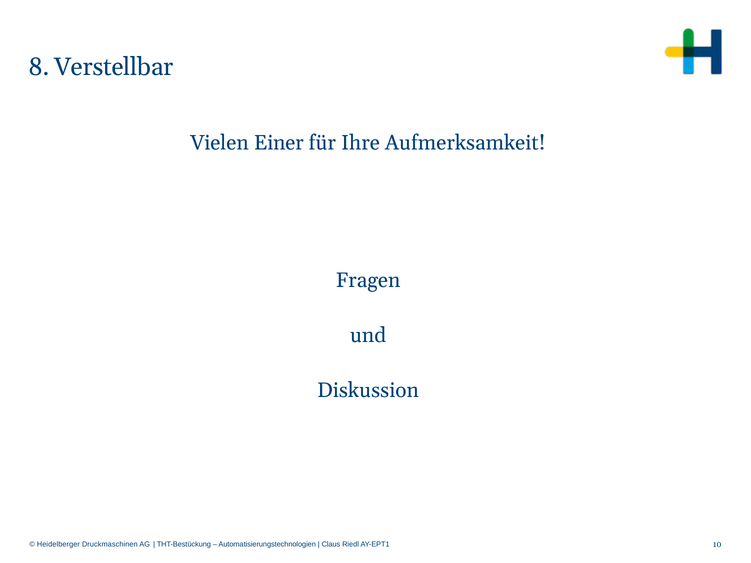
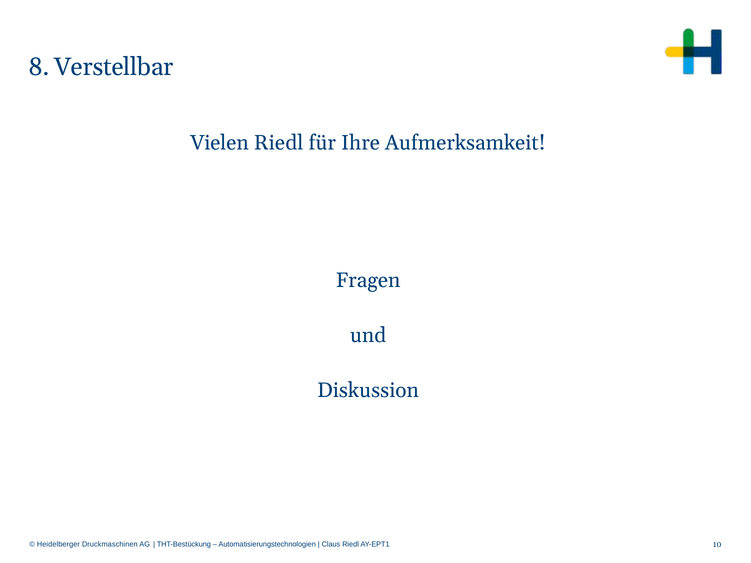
Vielen Einer: Einer -> Riedl (279, 143)
